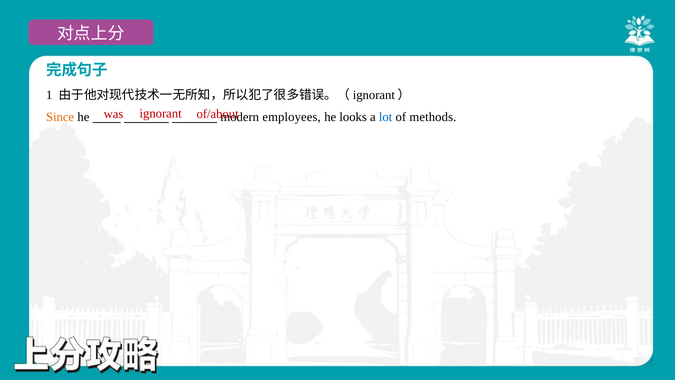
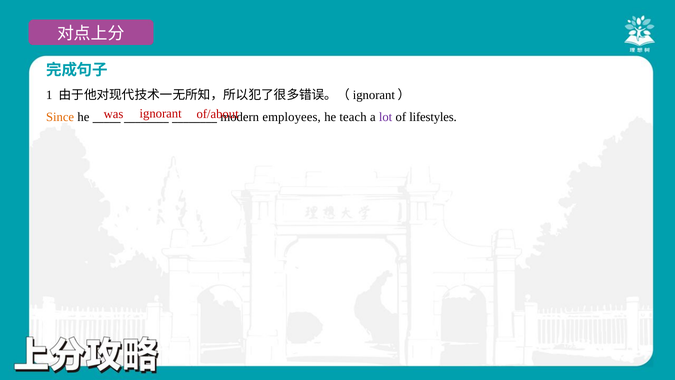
looks: looks -> teach (353, 117)
lot colour: blue -> purple (386, 117)
methods: methods -> lifestyles (433, 117)
